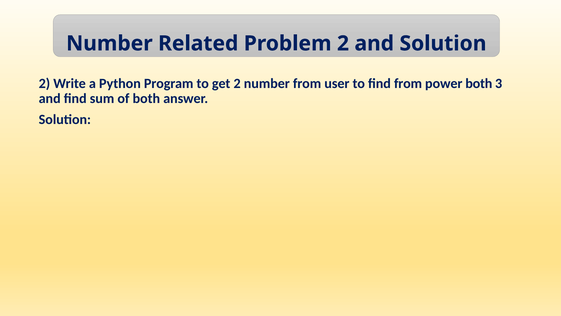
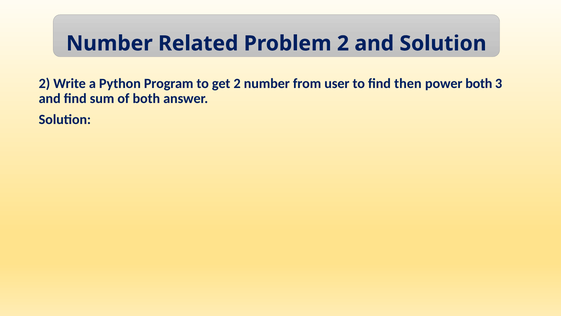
find from: from -> then (408, 83)
